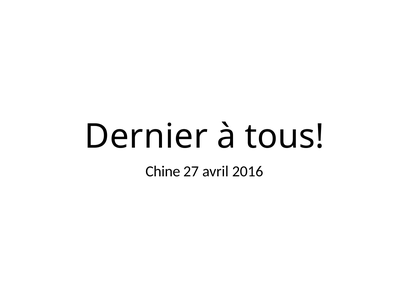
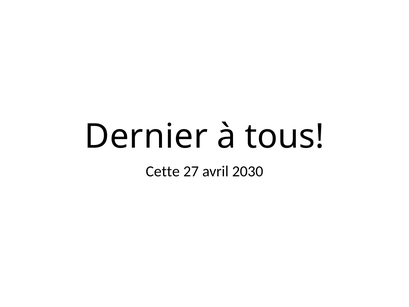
Chine: Chine -> Cette (163, 171)
2016: 2016 -> 2030 (248, 171)
